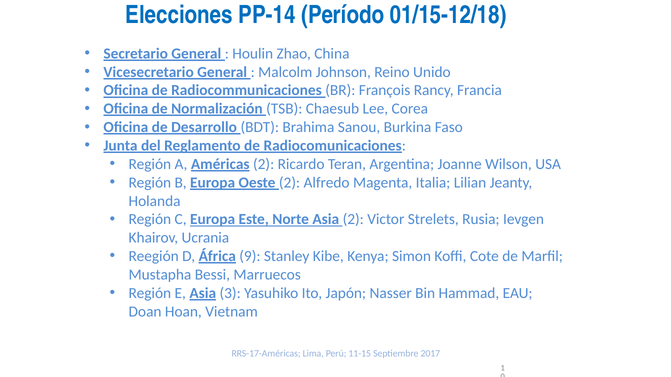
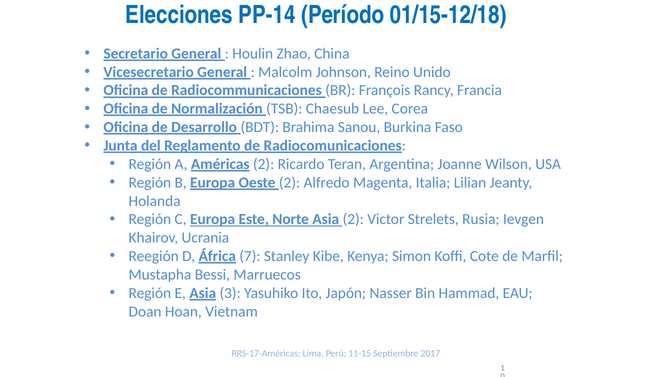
9: 9 -> 7 (250, 257)
